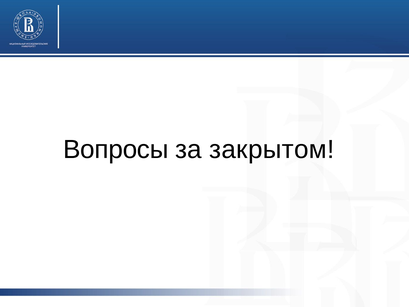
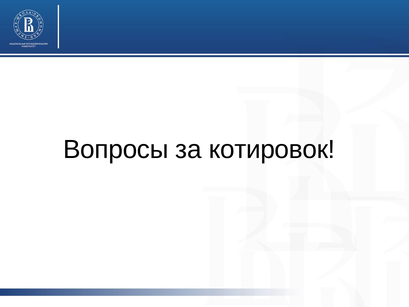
закрытом: закрытом -> котировок (272, 149)
